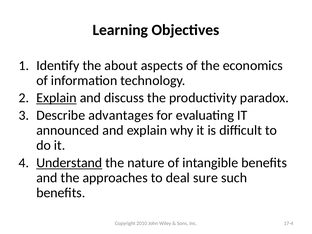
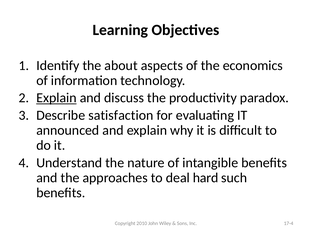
advantages: advantages -> satisfaction (121, 115)
Understand underline: present -> none (69, 163)
sure: sure -> hard (206, 178)
